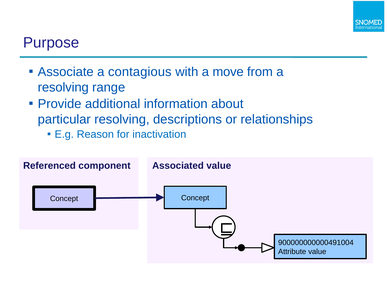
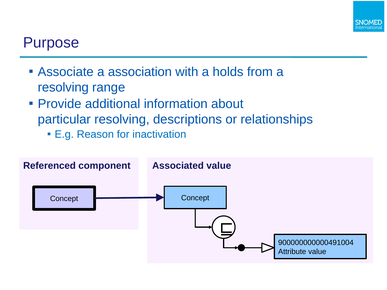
contagious: contagious -> association (140, 72)
move: move -> holds (228, 72)
